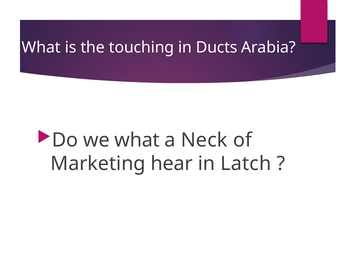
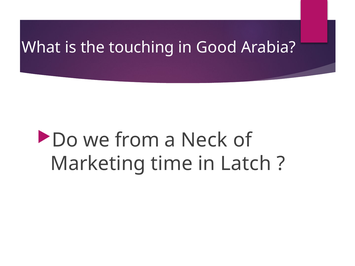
Ducts: Ducts -> Good (216, 47)
we what: what -> from (137, 140)
hear: hear -> time (172, 164)
